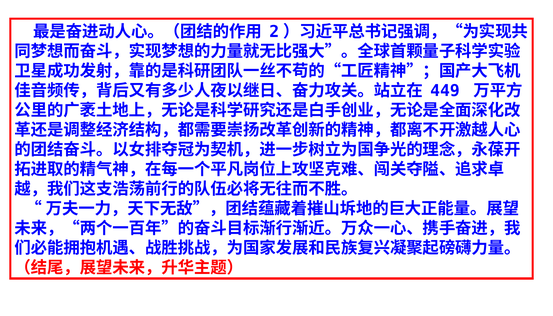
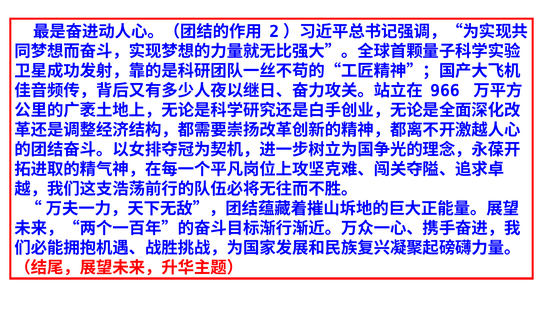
449: 449 -> 966 (445, 91)
